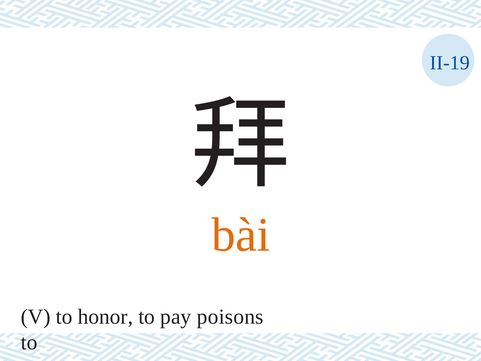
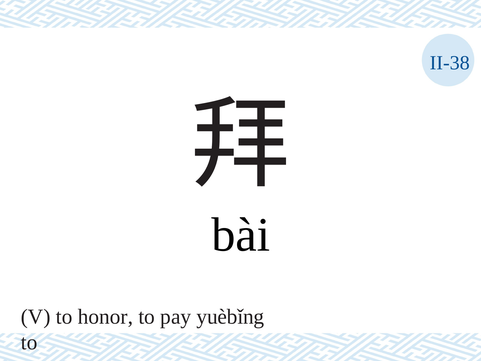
II-19: II-19 -> II-38 (450, 63)
bài colour: orange -> black (241, 235)
poisons: poisons -> yuèbǐng (230, 317)
